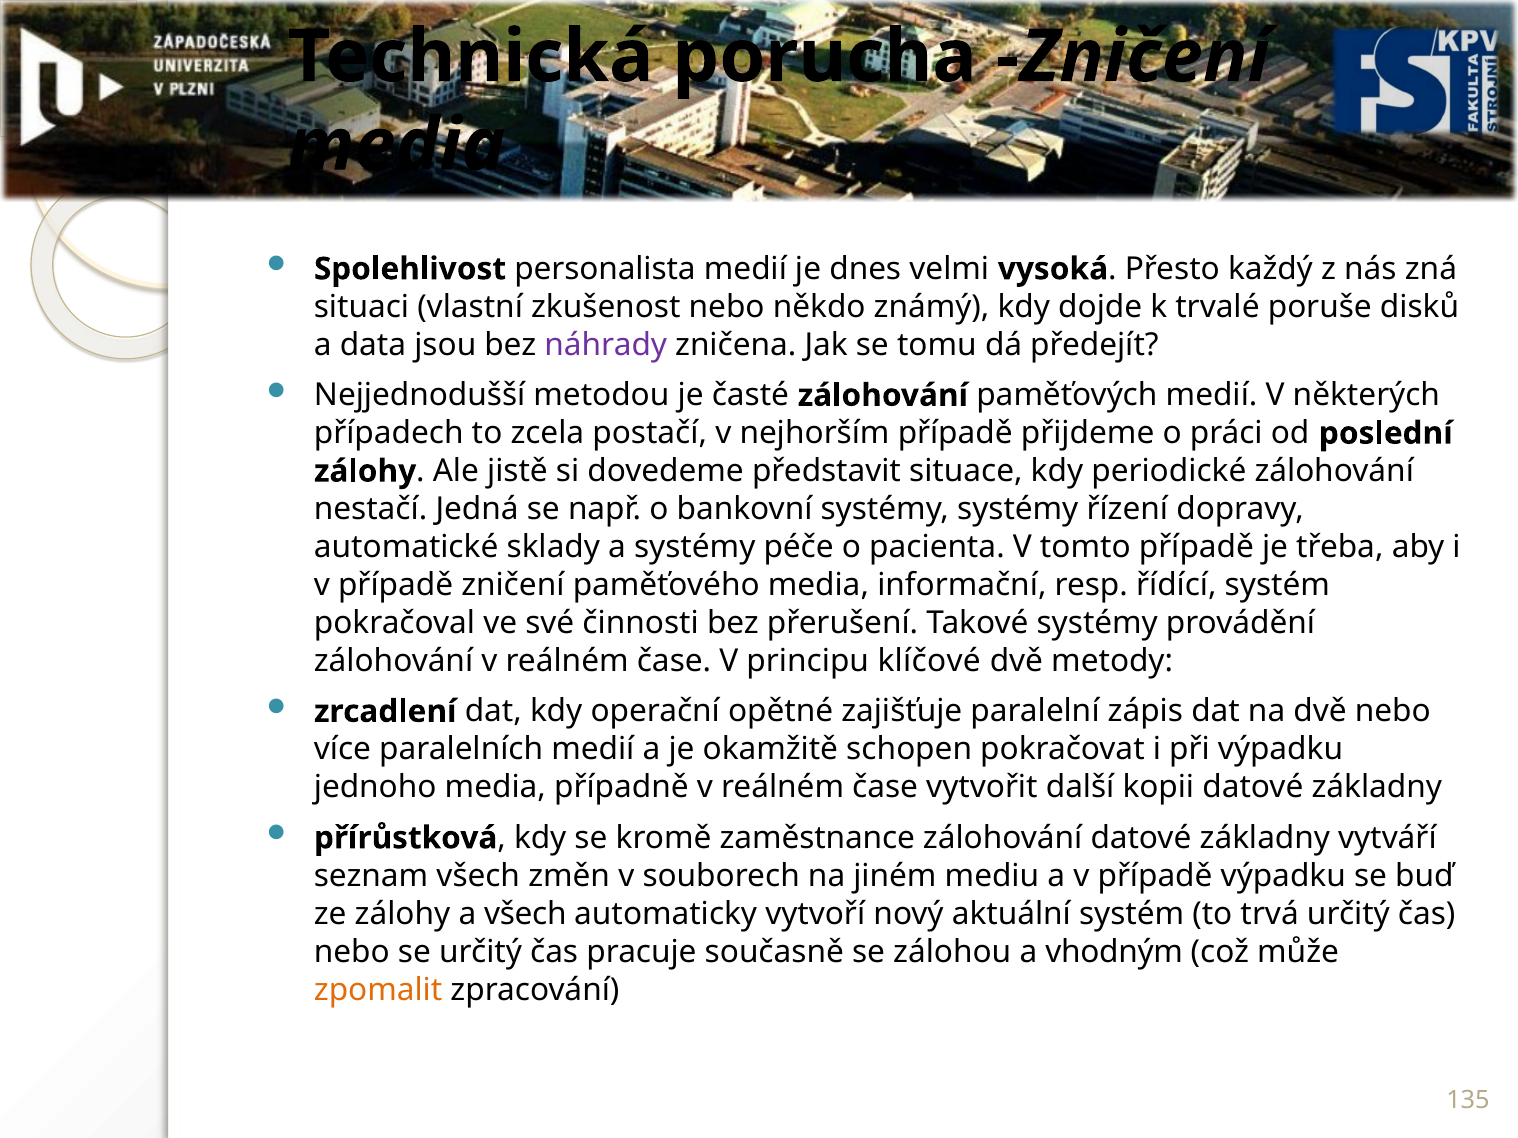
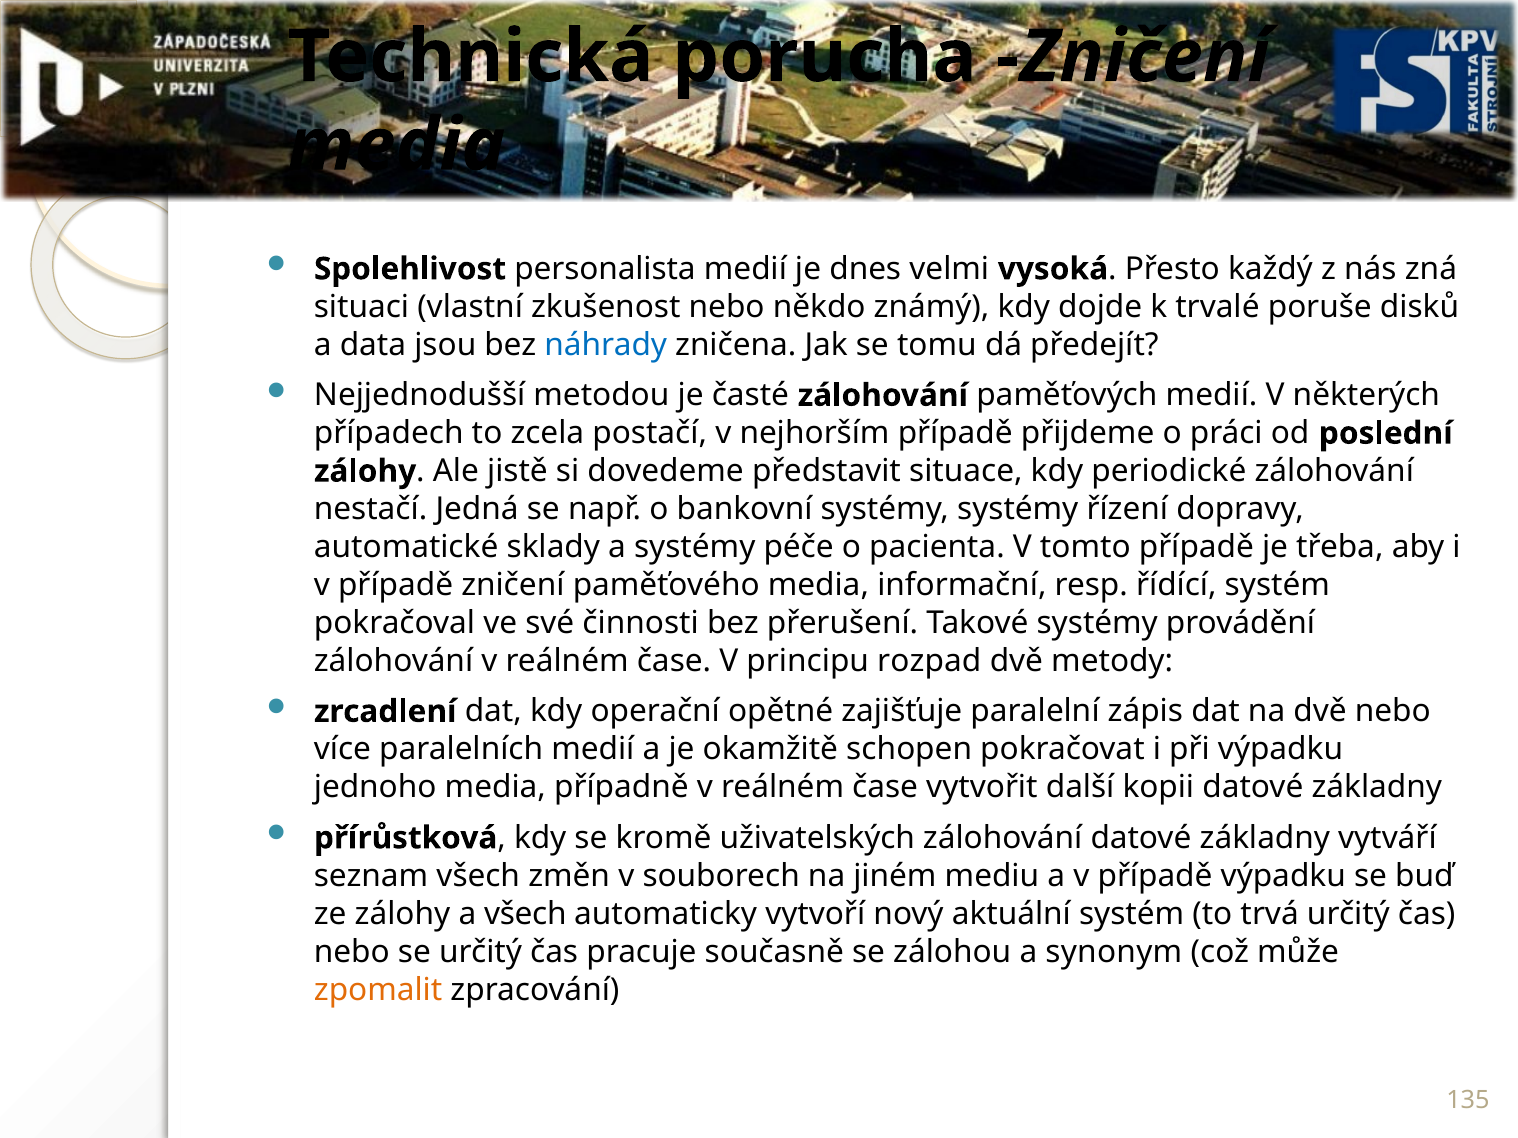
náhrady colour: purple -> blue (606, 345)
klíčové: klíčové -> rozpad (929, 661)
zaměstnance: zaměstnance -> uživatelských (817, 838)
vhodným: vhodným -> synonym (1114, 952)
